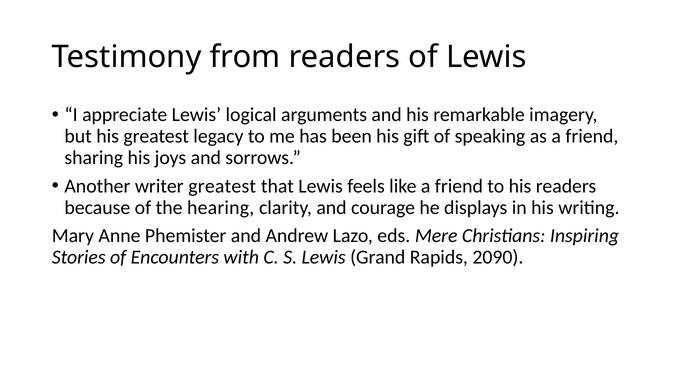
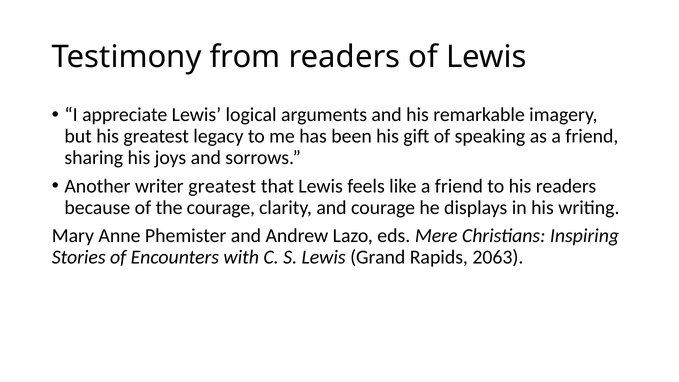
the hearing: hearing -> courage (221, 207)
2090: 2090 -> 2063 (498, 257)
